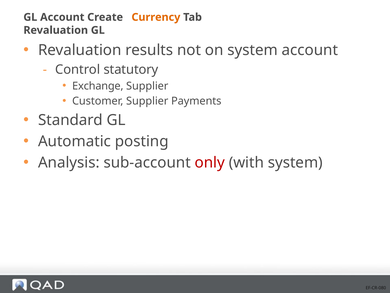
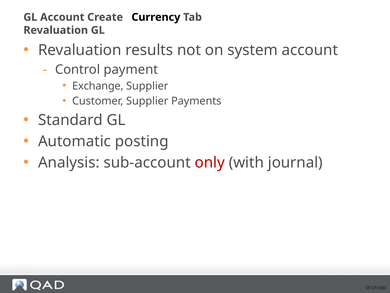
Currency colour: orange -> black (156, 17)
statutory: statutory -> payment (131, 70)
with system: system -> journal (295, 162)
